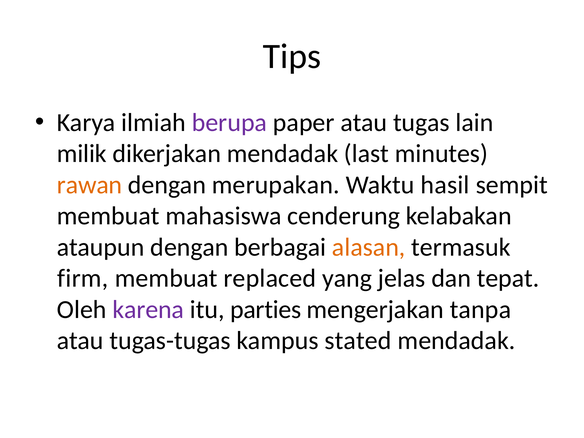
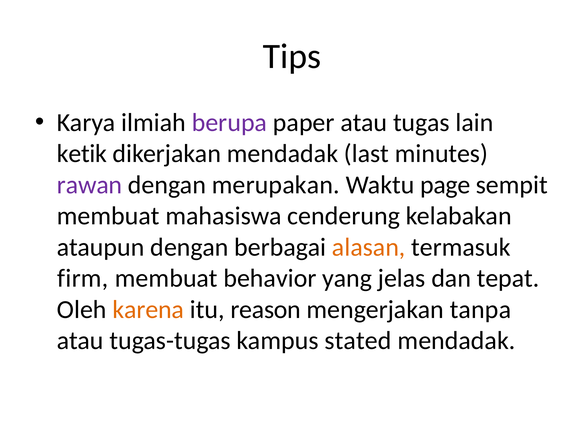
milik: milik -> ketik (82, 154)
rawan colour: orange -> purple (90, 185)
hasil: hasil -> page (445, 185)
replaced: replaced -> behavior (270, 278)
karena colour: purple -> orange (148, 309)
parties: parties -> reason (266, 309)
